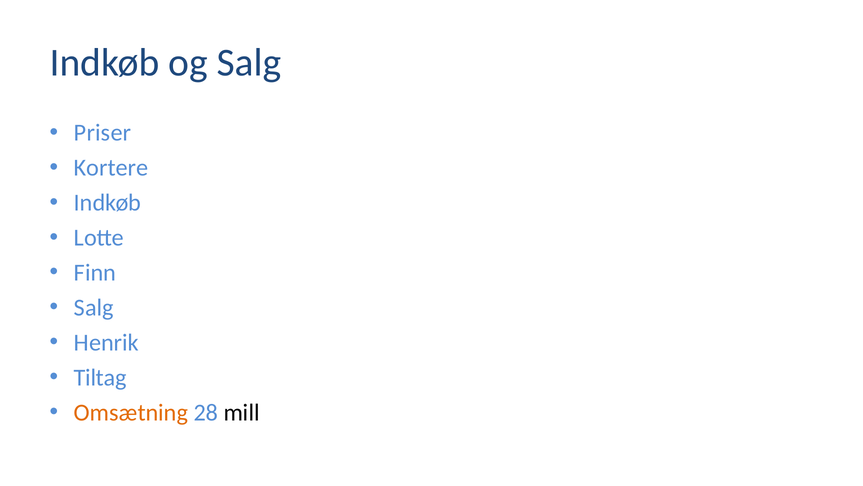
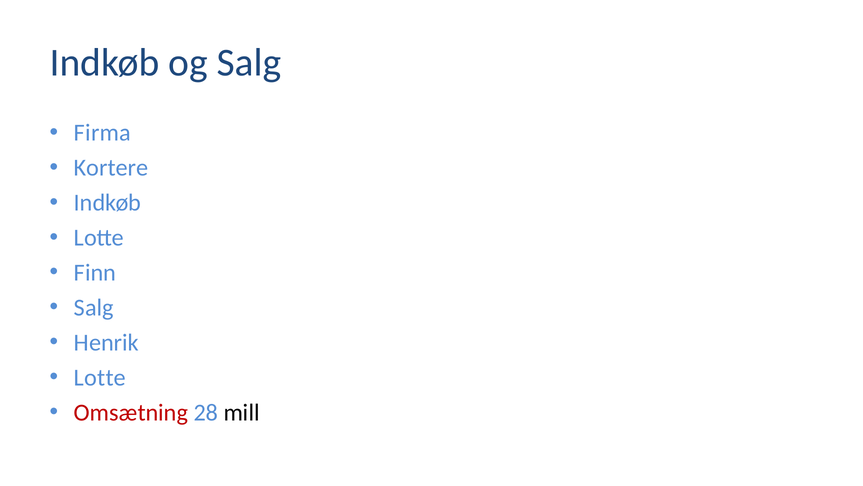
Priser: Priser -> Firma (103, 133)
Tiltag: Tiltag -> Lotte (100, 377)
Omsætning colour: orange -> red (131, 412)
